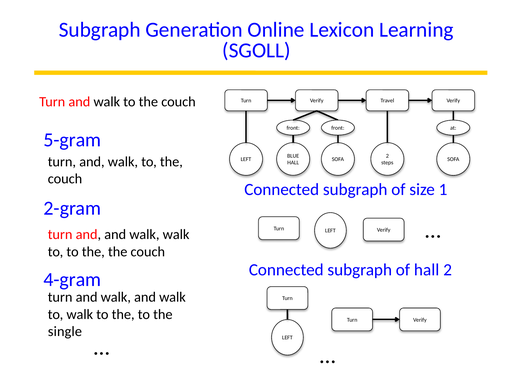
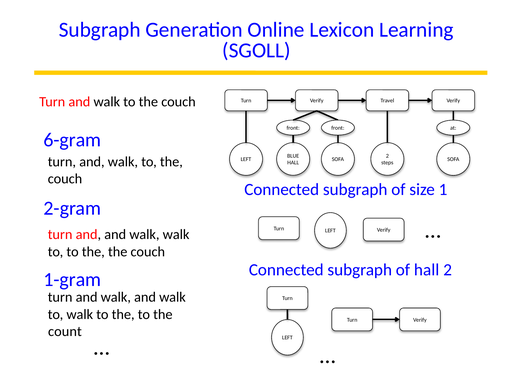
5-gram: 5-gram -> 6-gram (72, 140)
4-gram: 4-gram -> 1-gram (72, 279)
single: single -> count (65, 331)
